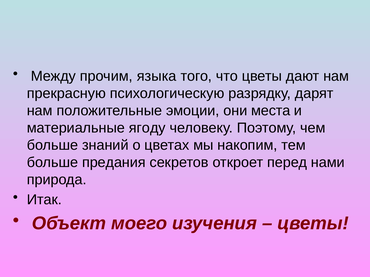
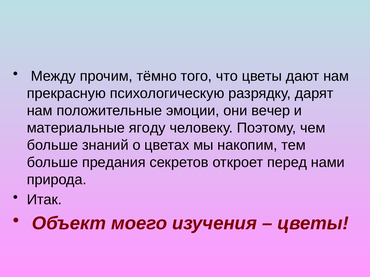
языка: языка -> тёмно (157, 76)
места: места -> вечер (271, 111)
